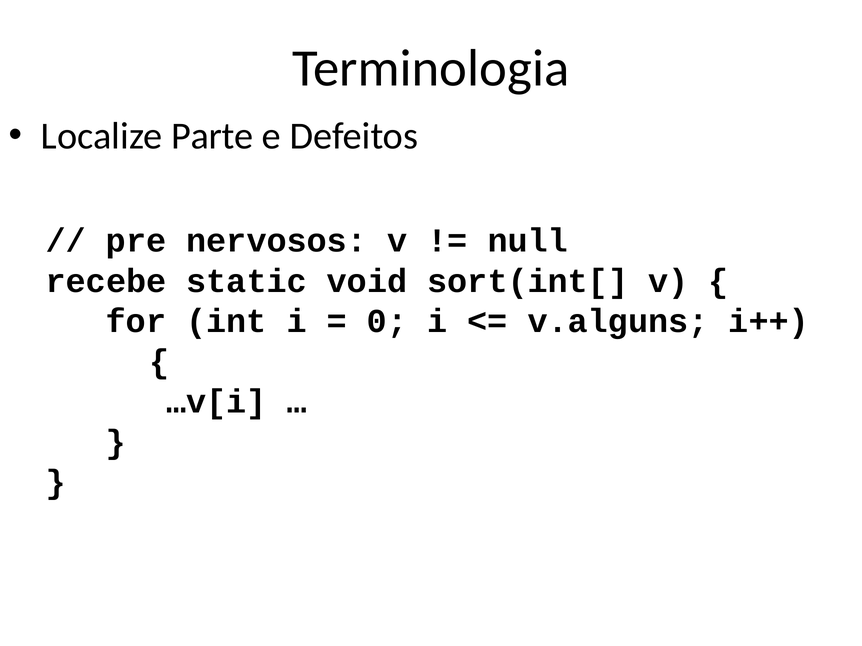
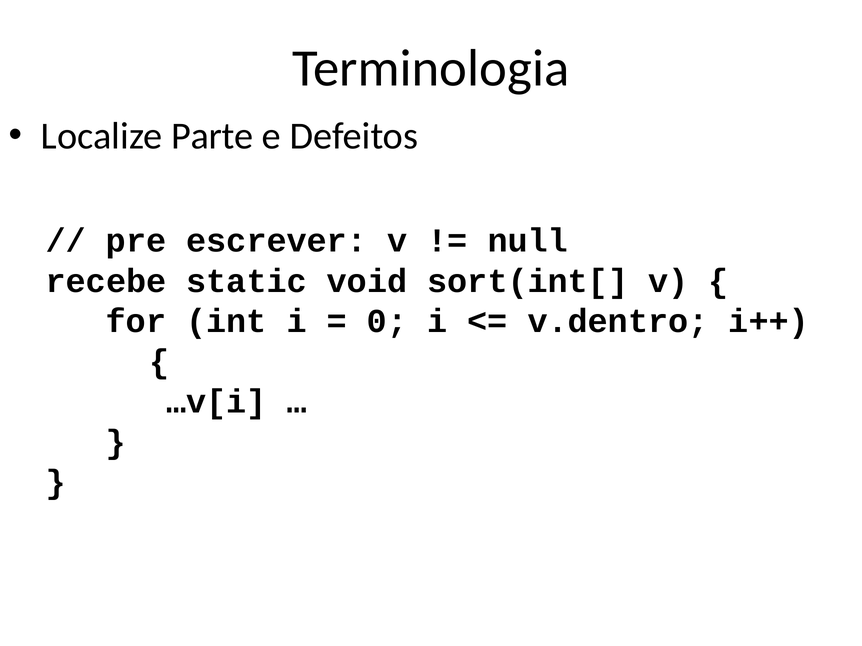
nervosos: nervosos -> escrever (277, 241)
v.alguns: v.alguns -> v.dentro (618, 322)
